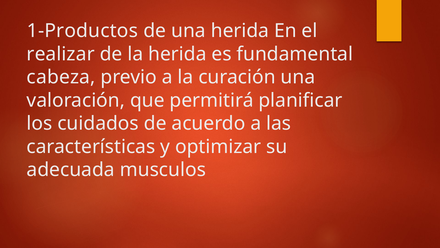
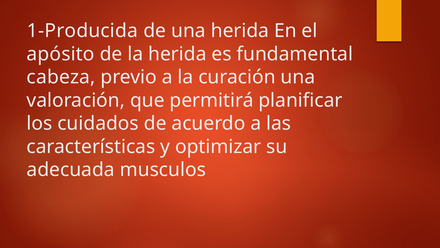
1-Productos: 1-Productos -> 1-Producida (82, 31)
realizar: realizar -> apósito (61, 54)
